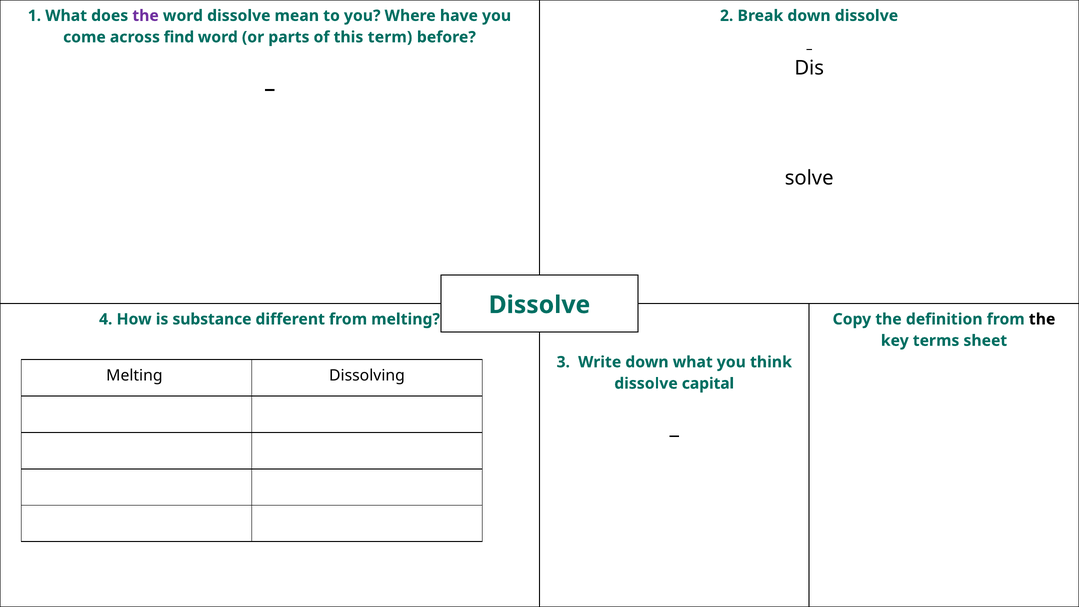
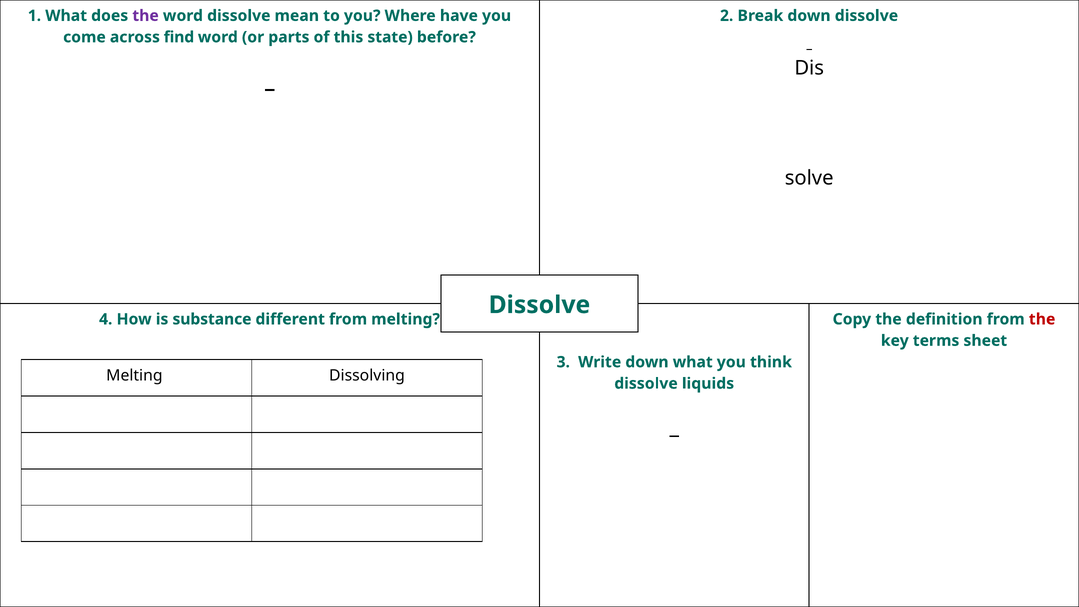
term: term -> state (390, 37)
the colour: black -> red (1042, 319)
capital: capital -> liquids (708, 383)
